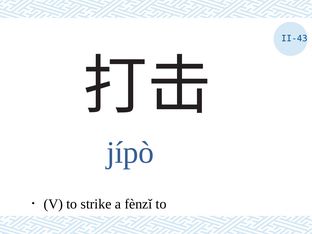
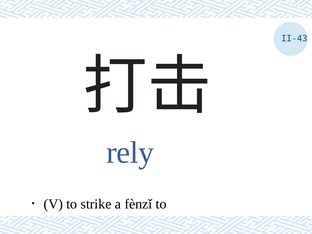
jípò: jípò -> rely (130, 152)
